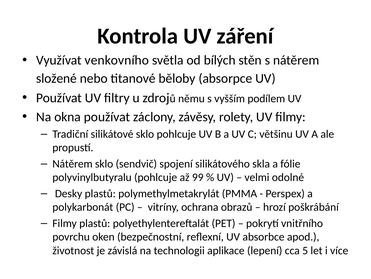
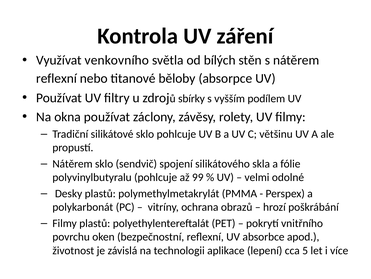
složené: složené -> reflexní (57, 78)
němu: němu -> sbírky (192, 98)
